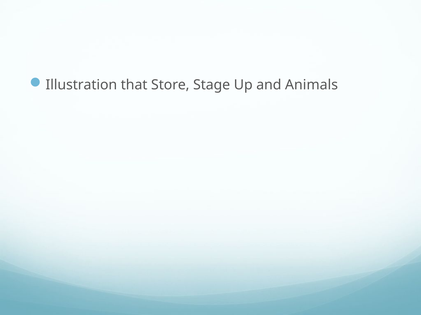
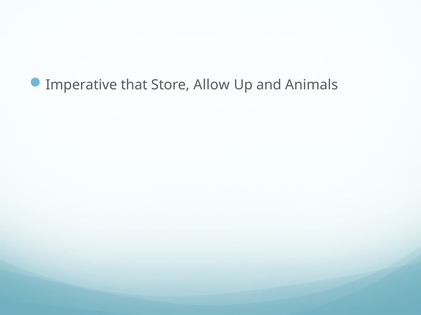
Illustration: Illustration -> Imperative (81, 85)
Stage: Stage -> Allow (212, 85)
